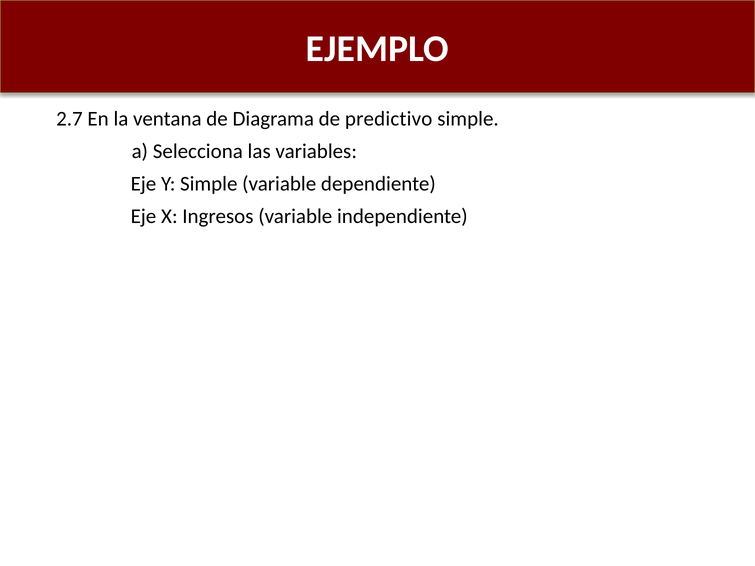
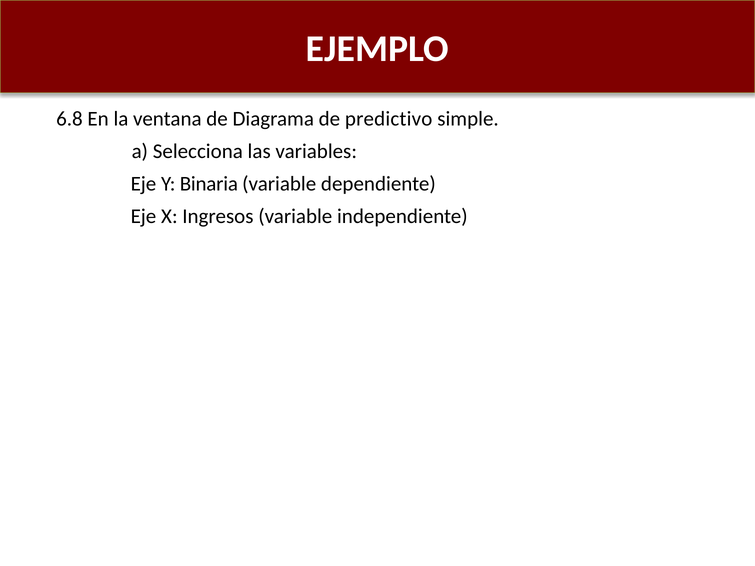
2.7: 2.7 -> 6.8 (69, 119)
Y Simple: Simple -> Binaria (209, 184)
